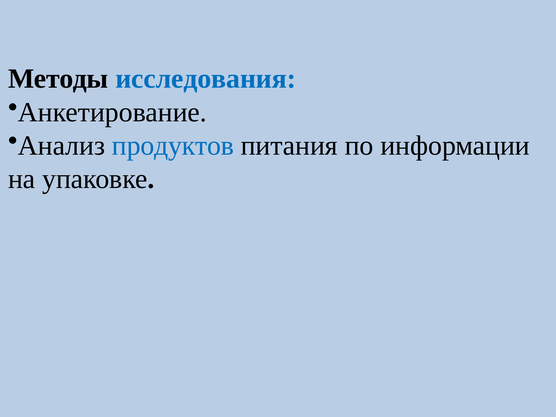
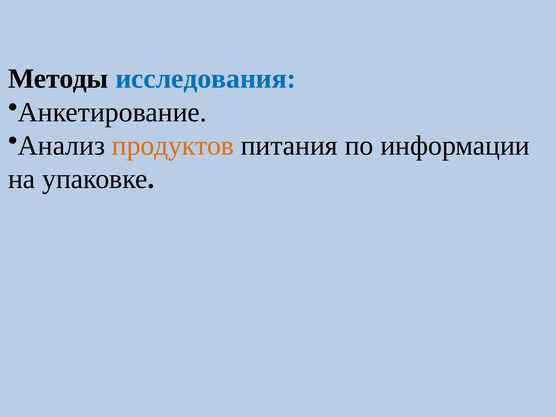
продуктов colour: blue -> orange (173, 146)
